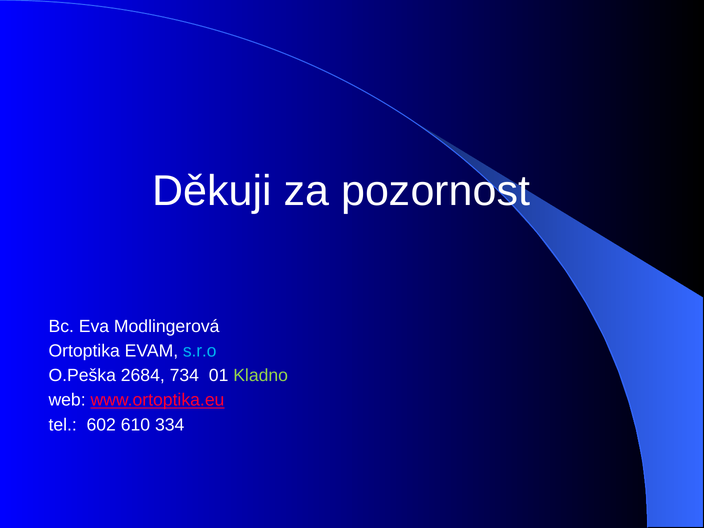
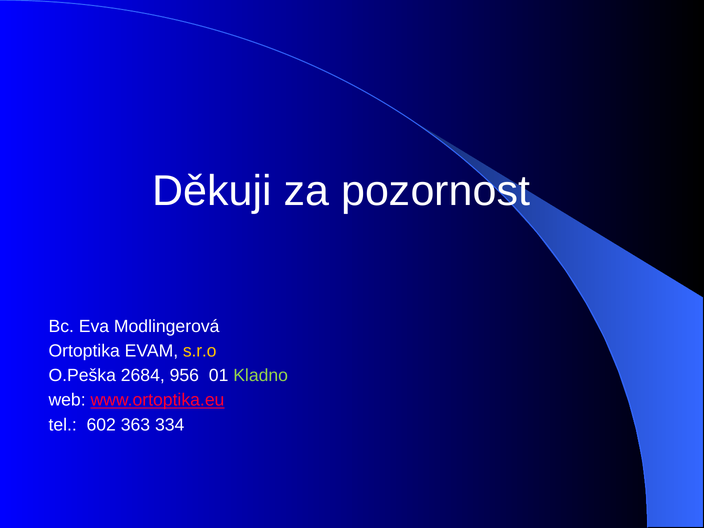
s.r.o colour: light blue -> yellow (200, 351)
734: 734 -> 956 (184, 376)
610: 610 -> 363 (135, 425)
